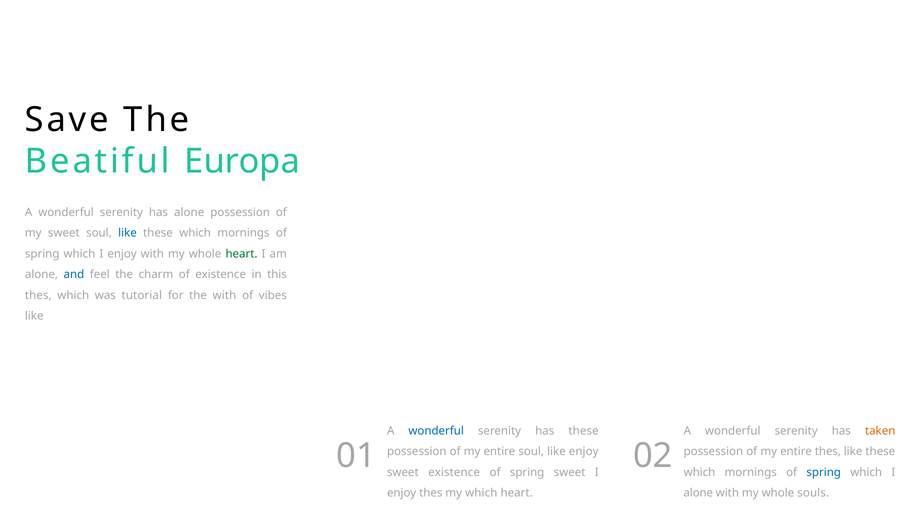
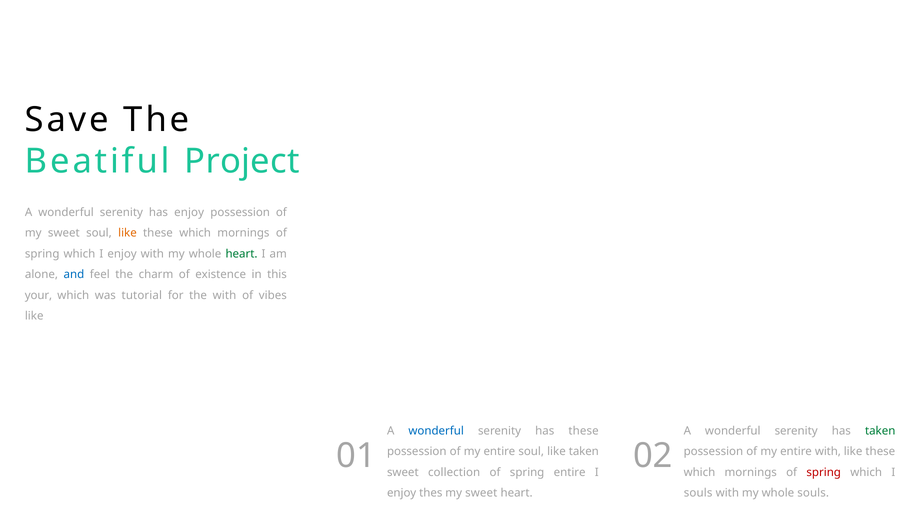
Europa: Europa -> Project (242, 161)
has alone: alone -> enjoy (189, 212)
like colour: blue -> orange (127, 233)
thes: thes -> your (38, 295)
taken colour: orange -> green (880, 431)
like enjoy: enjoy -> taken (584, 451)
entire thes: thes -> with (828, 451)
sweet existence: existence -> collection (454, 472)
spring sweet: sweet -> entire (570, 472)
spring colour: blue -> red (824, 472)
which: which -> sweet (481, 493)
alone: alone -> souls (698, 493)
